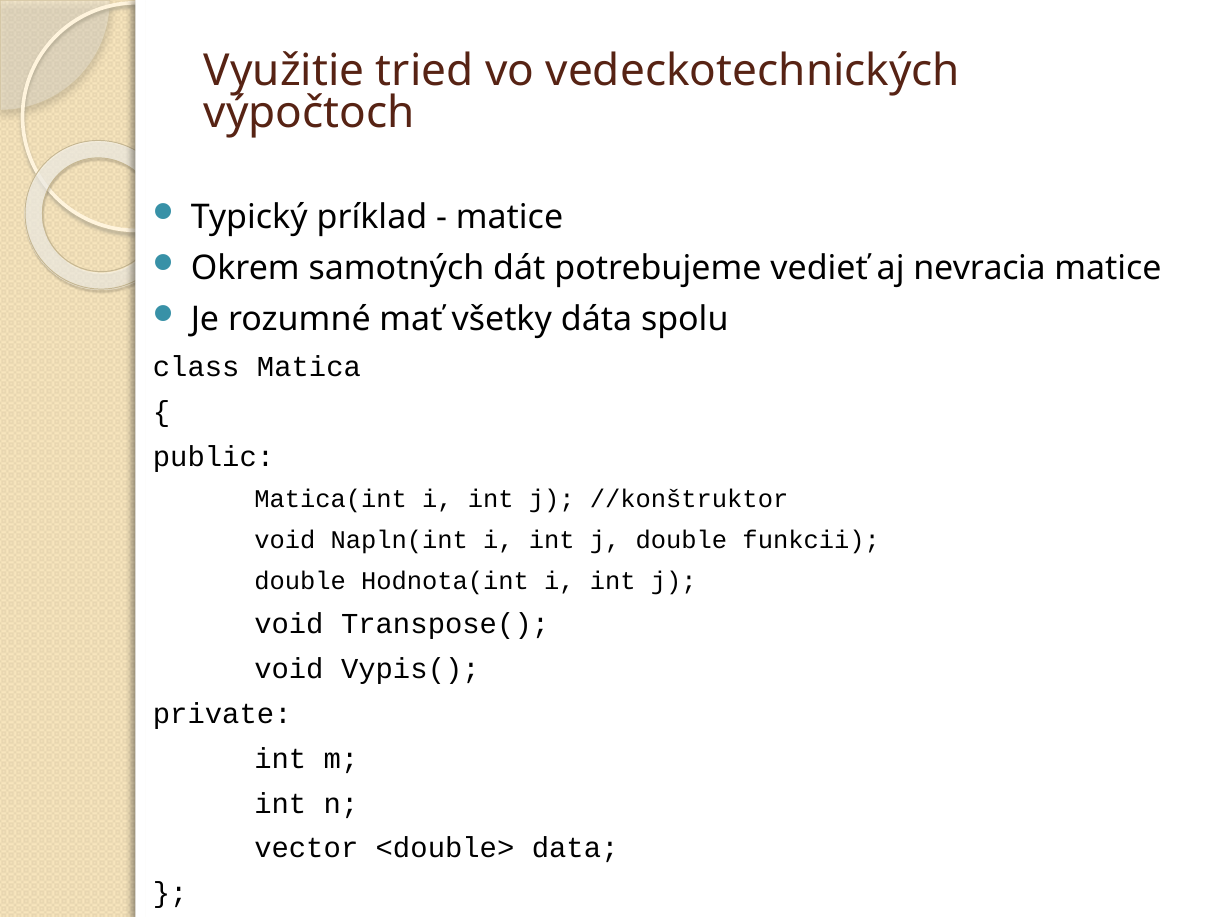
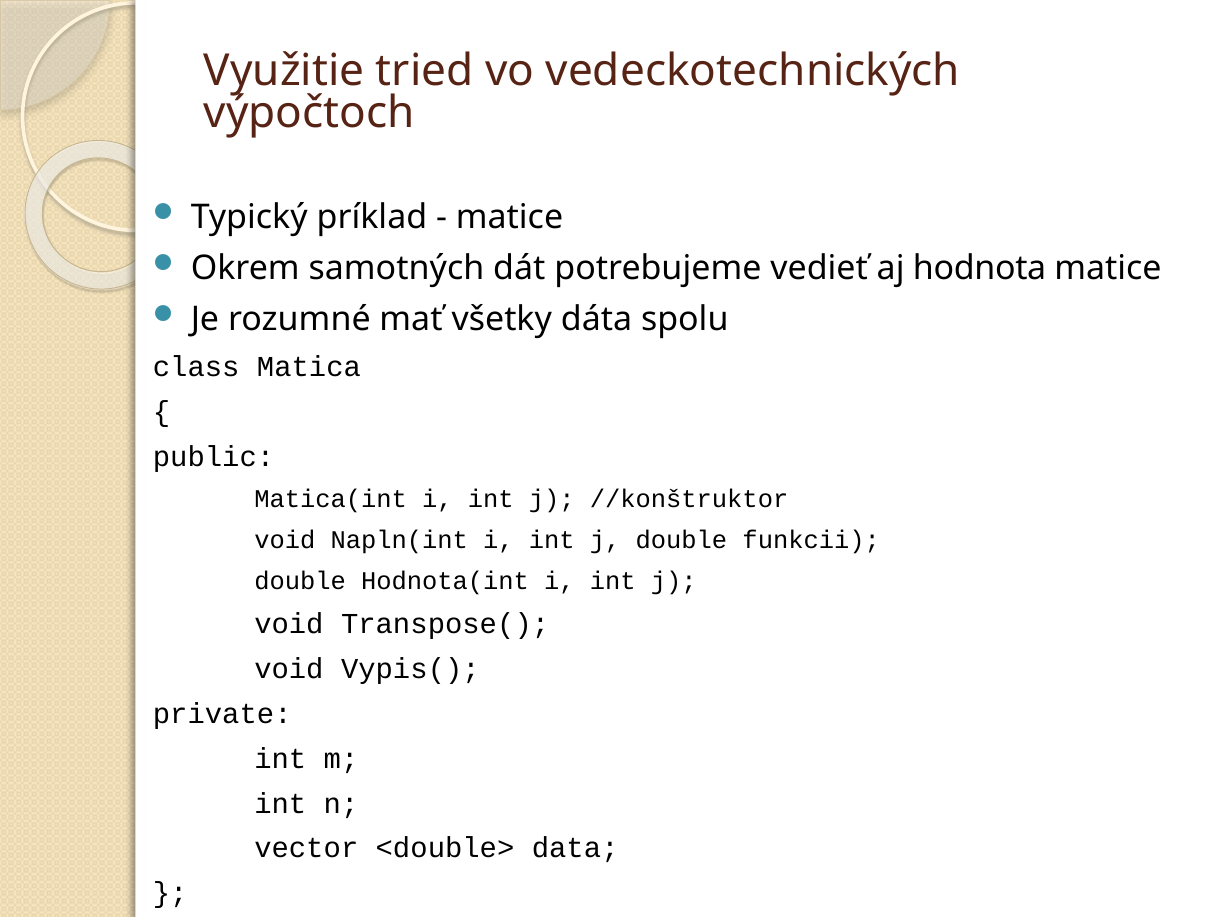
nevracia: nevracia -> hodnota (980, 269)
